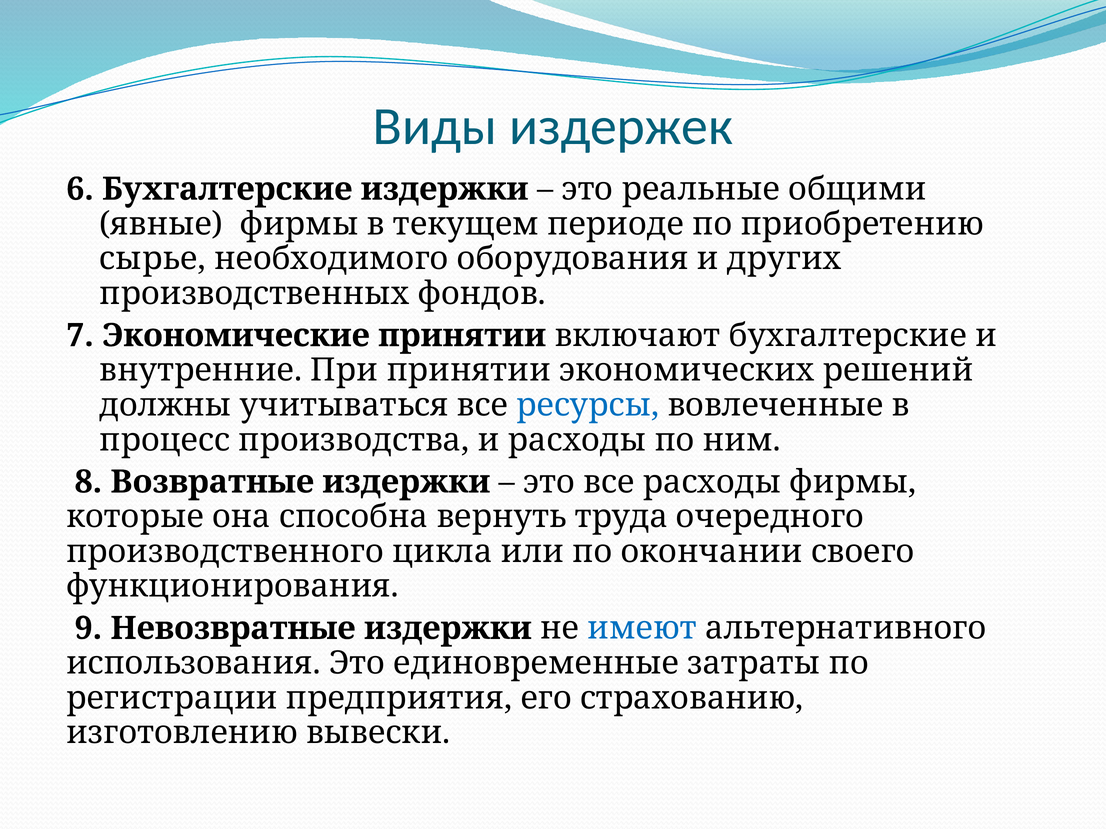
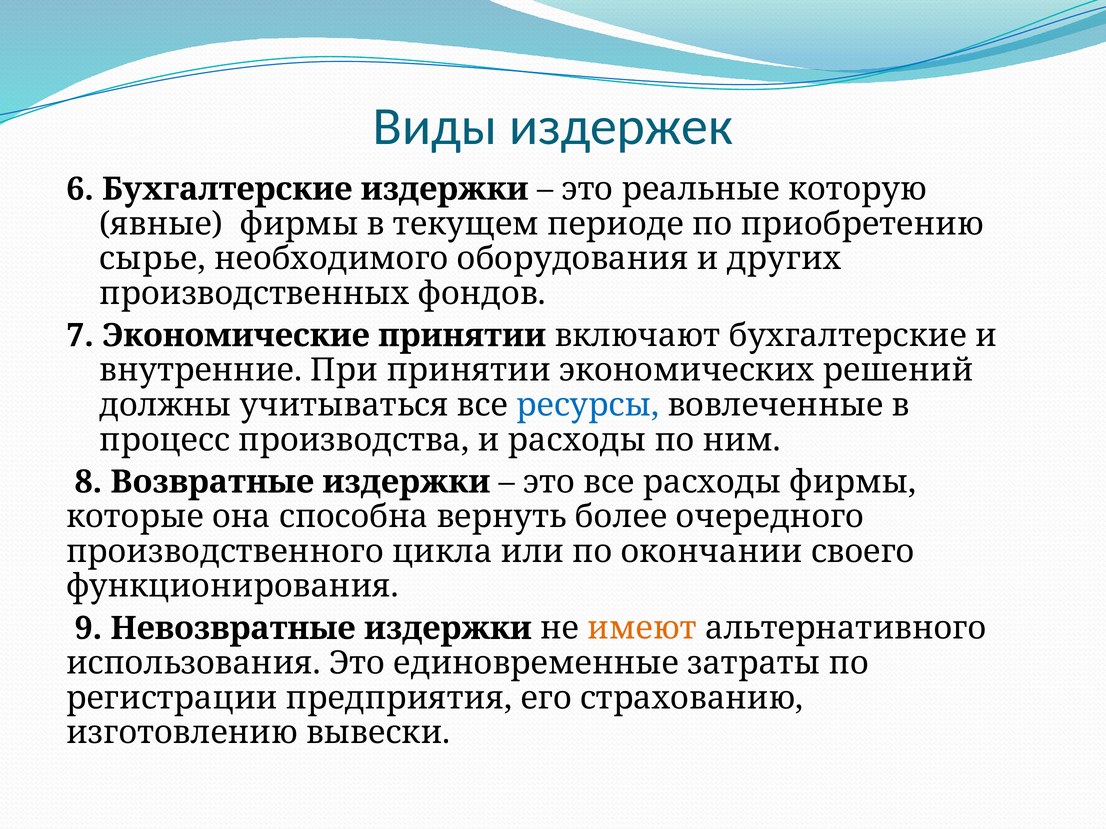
общими: общими -> которую (858, 189)
труда: труда -> более (621, 517)
имеют colour: blue -> orange (642, 629)
